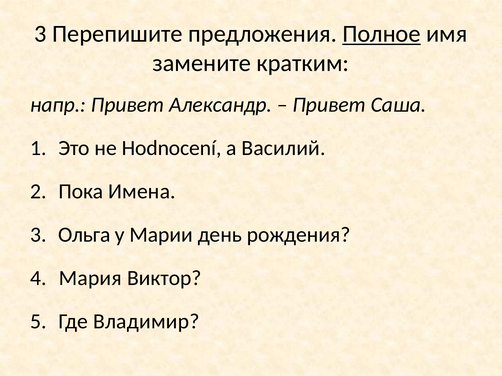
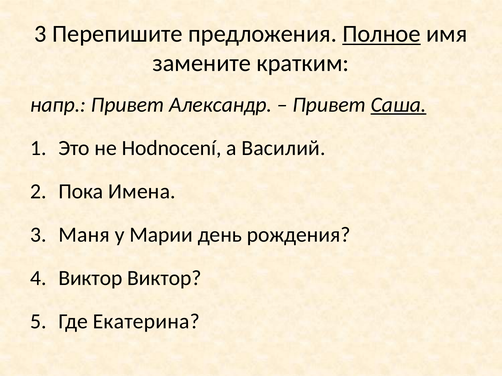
Саша underline: none -> present (399, 105)
Ольга: Ольга -> Маня (84, 235)
Мария: Мария -> Виктор (90, 278)
Владимир: Владимир -> Екатерина (146, 322)
